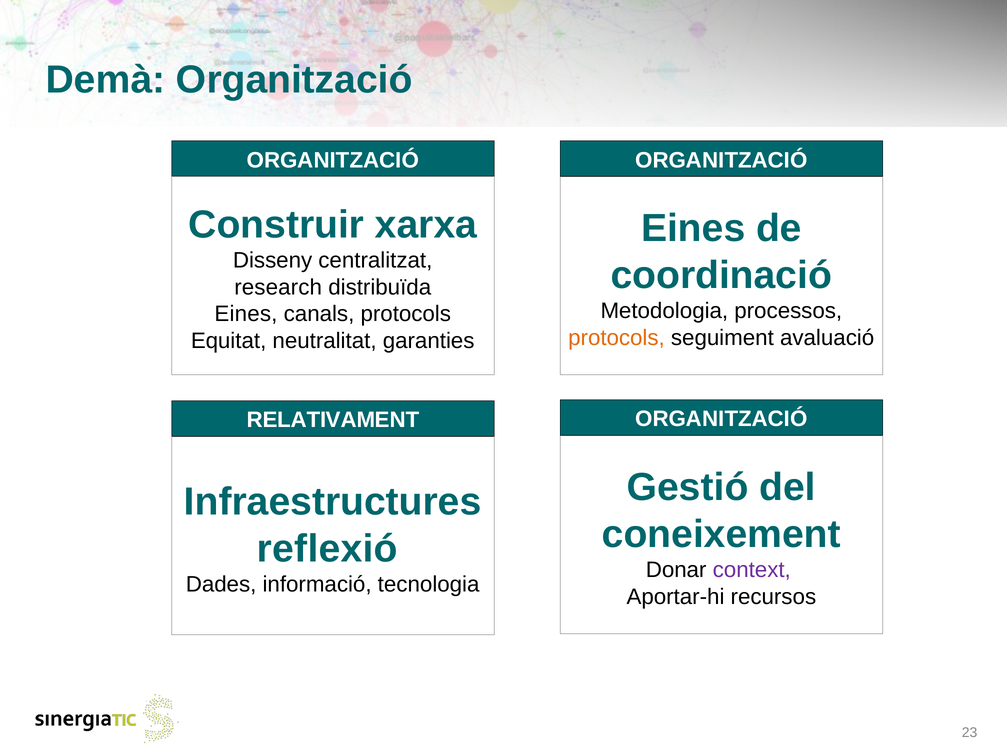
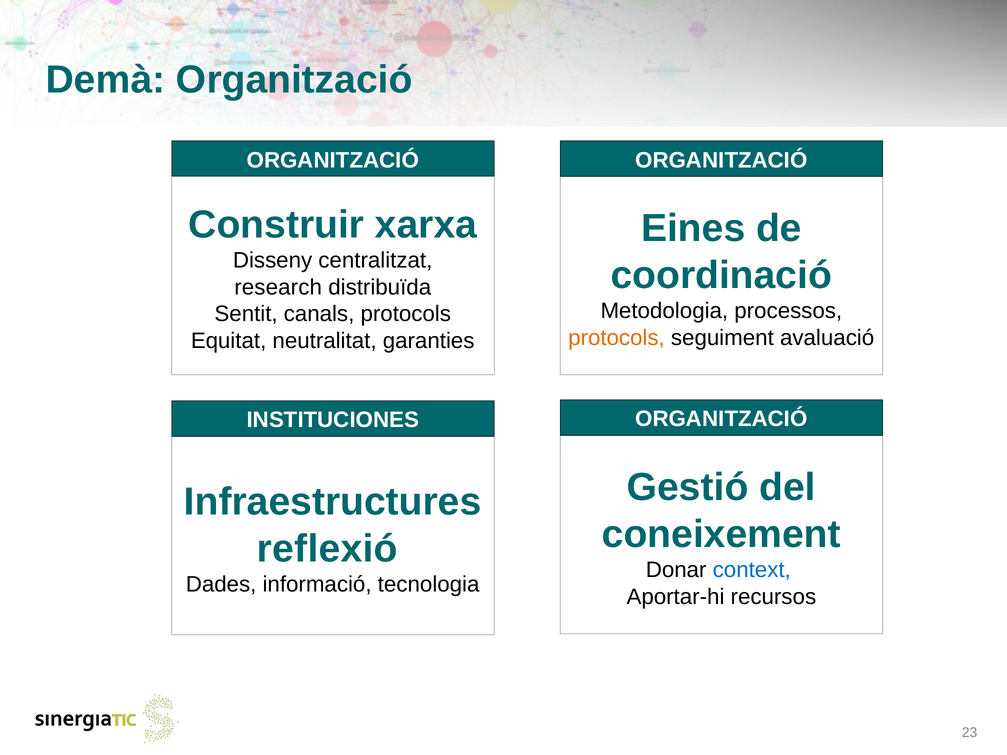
Eines: Eines -> Sentit (246, 314)
RELATIVAMENT: RELATIVAMENT -> INSTITUCIONES (333, 420)
context colour: purple -> blue (752, 570)
